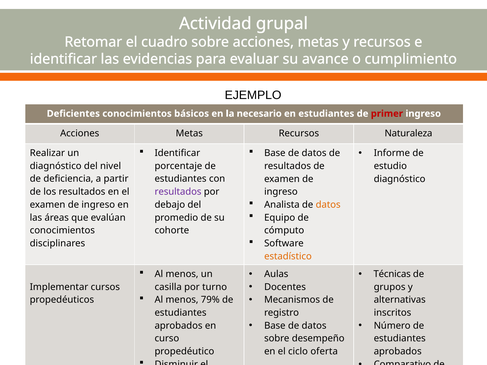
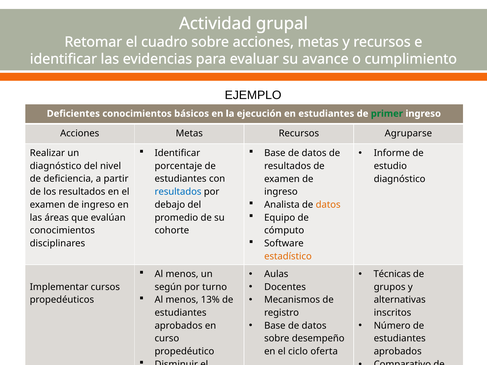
necesario: necesario -> ejecución (259, 114)
primer colour: red -> green (387, 114)
Naturaleza: Naturaleza -> Agruparse (408, 133)
resultados colour: purple -> blue (178, 192)
casilla: casilla -> según (168, 287)
79%: 79% -> 13% (210, 300)
